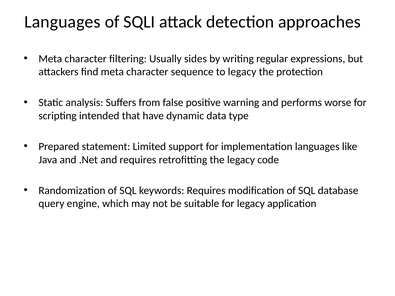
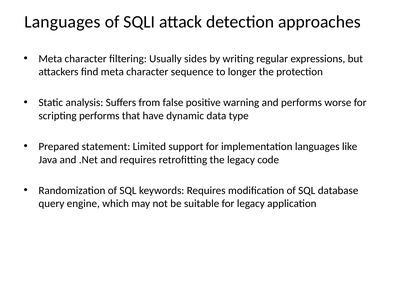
to legacy: legacy -> longer (242, 72)
scripting intended: intended -> performs (99, 116)
